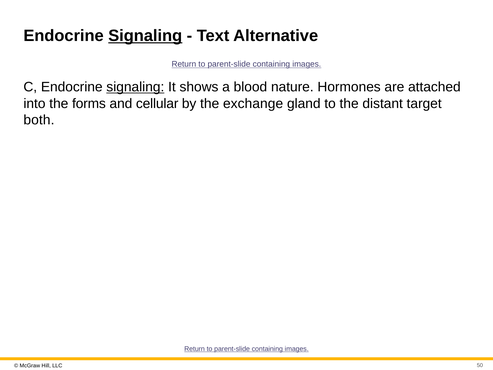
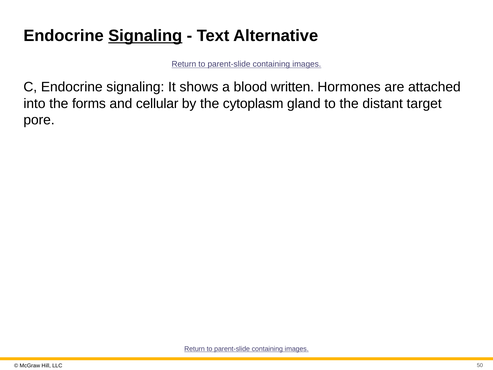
signaling underline: present -> none (135, 87)
nature: nature -> written (292, 87)
exchange: exchange -> cytoplasm (253, 103)
both: both -> pore (39, 120)
